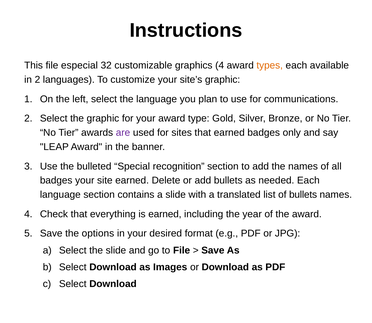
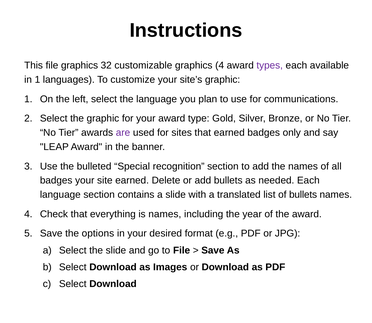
file especial: especial -> graphics (80, 66)
types colour: orange -> purple (270, 66)
in 2: 2 -> 1 (37, 80)
is earned: earned -> names (165, 214)
